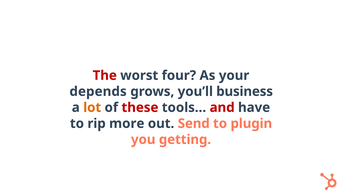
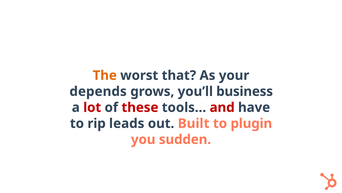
The colour: red -> orange (105, 75)
four: four -> that (179, 75)
lot colour: orange -> red (92, 107)
more: more -> leads (127, 123)
Send: Send -> Built (194, 123)
getting: getting -> sudden (185, 139)
